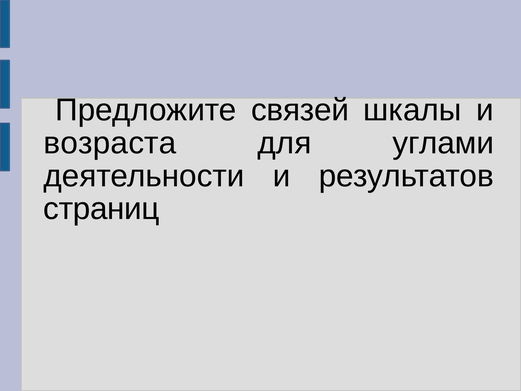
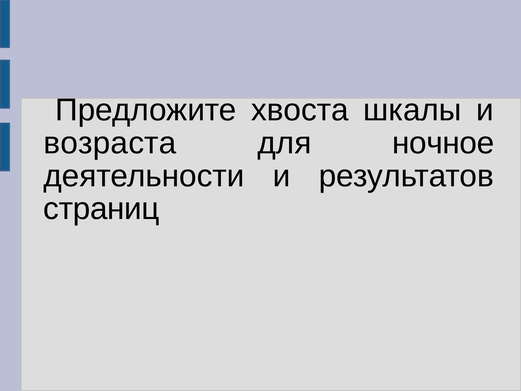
связей: связей -> хвоста (300, 110)
углами: углами -> ночное (443, 143)
